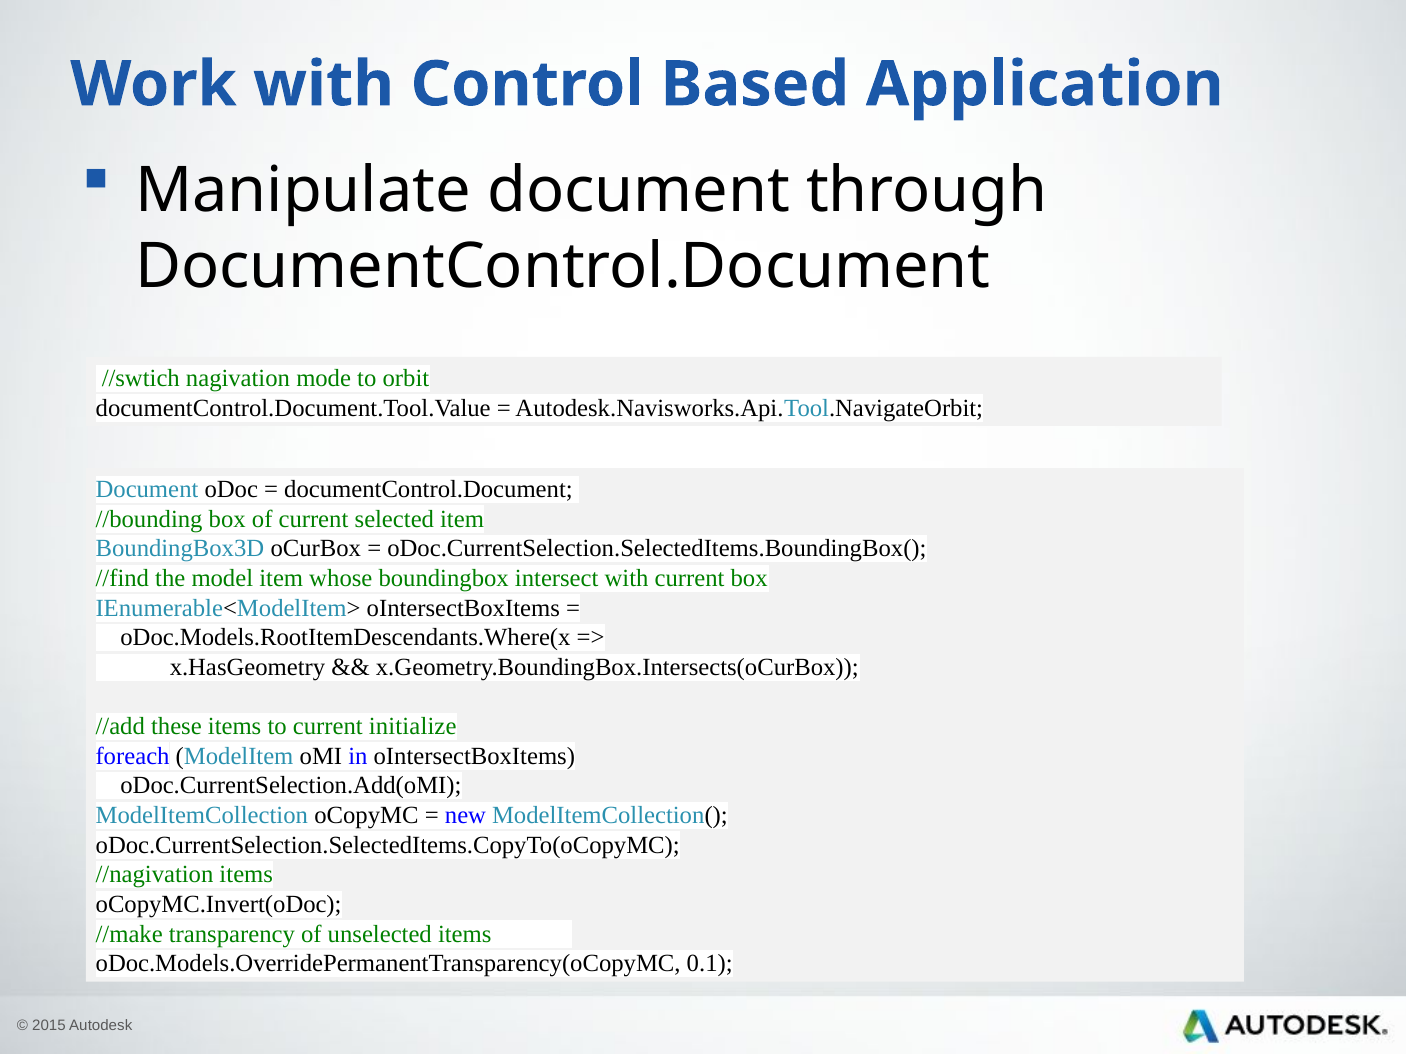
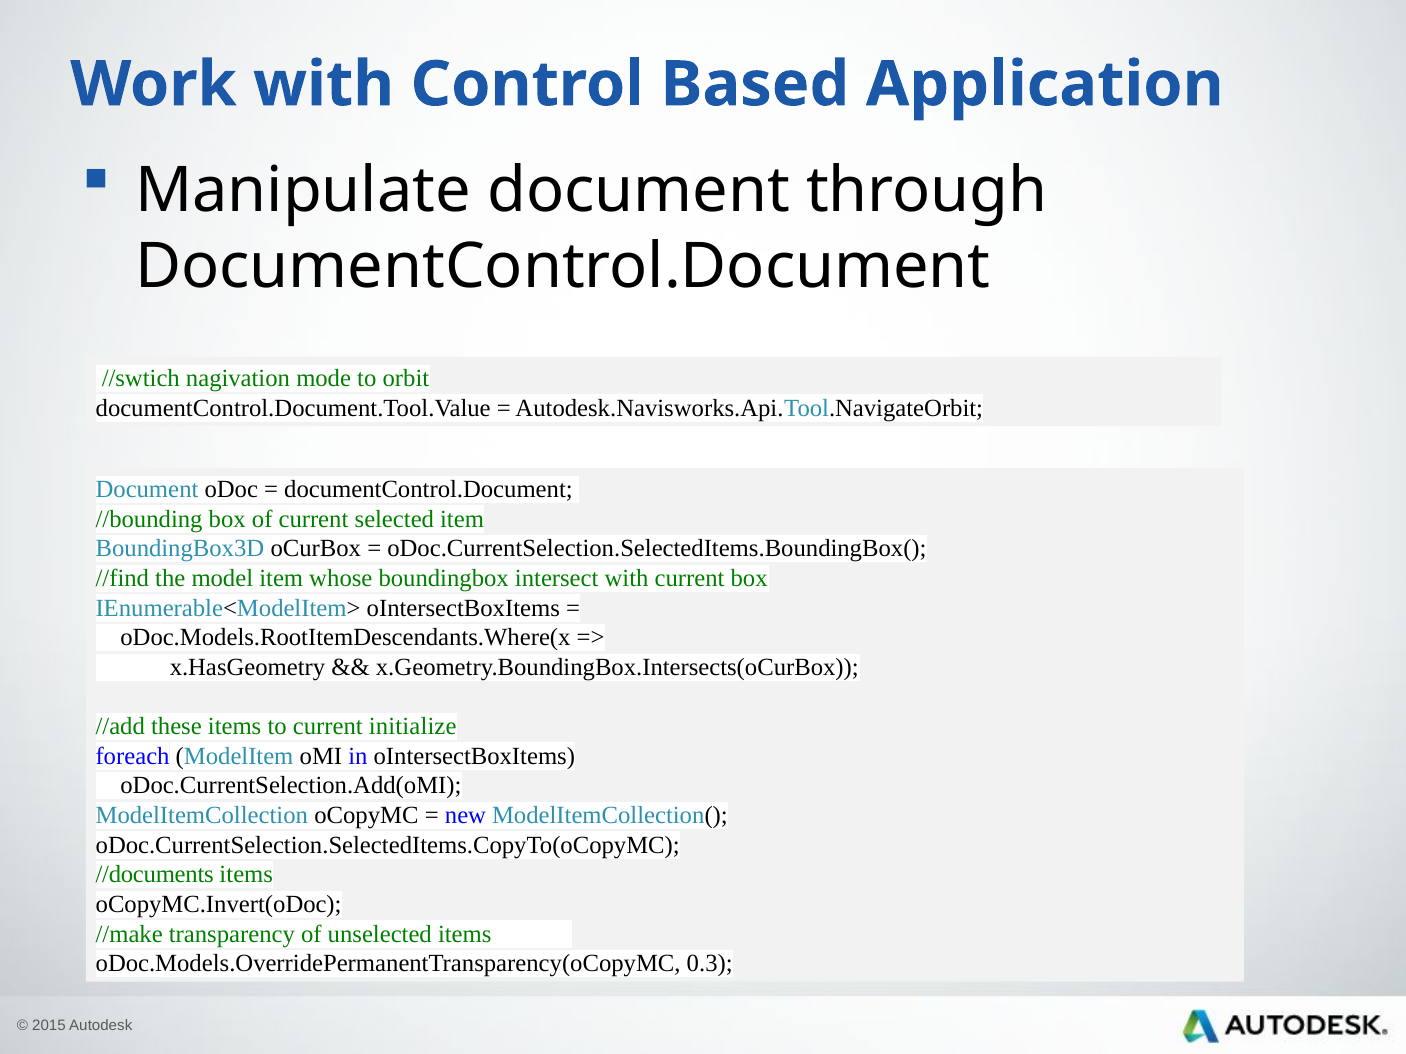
//nagivation: //nagivation -> //documents (155, 875)
0.1: 0.1 -> 0.3 (710, 964)
